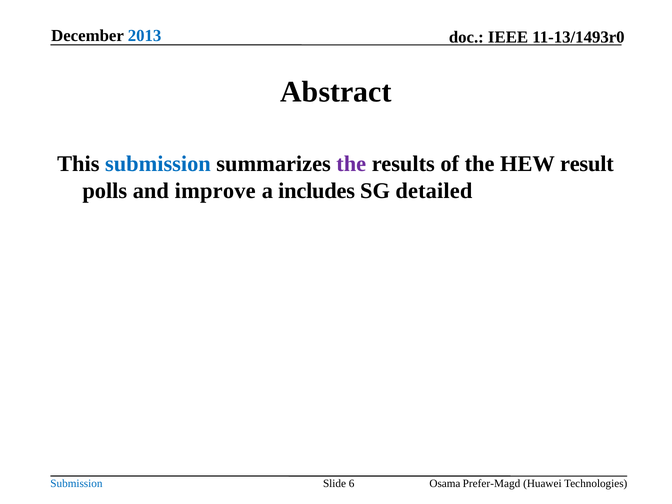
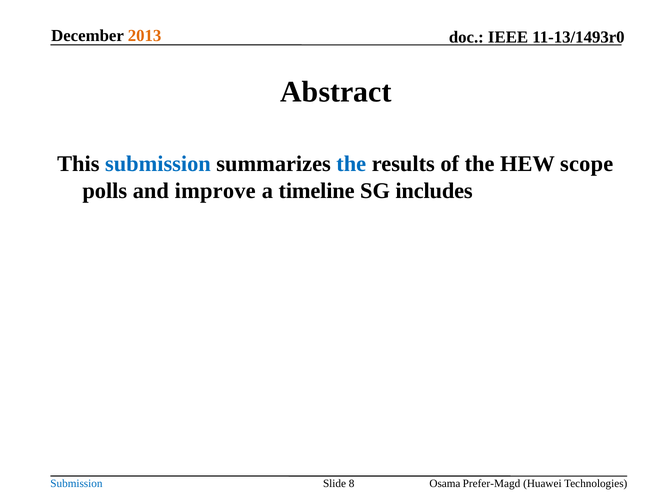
2013 colour: blue -> orange (145, 36)
the colour: purple -> blue (351, 164)
result: result -> scope (587, 164)
includes: includes -> timeline (317, 191)
detailed: detailed -> includes (434, 191)
6: 6 -> 8 (352, 483)
